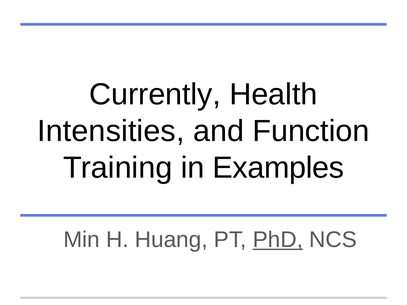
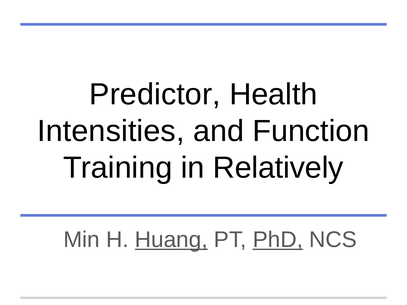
Currently: Currently -> Predictor (155, 95)
Examples: Examples -> Relatively (278, 168)
Huang underline: none -> present (171, 240)
